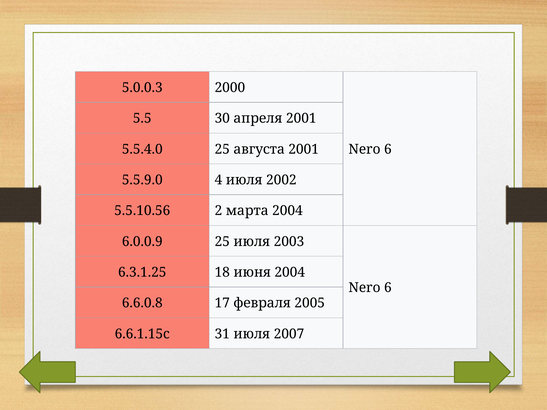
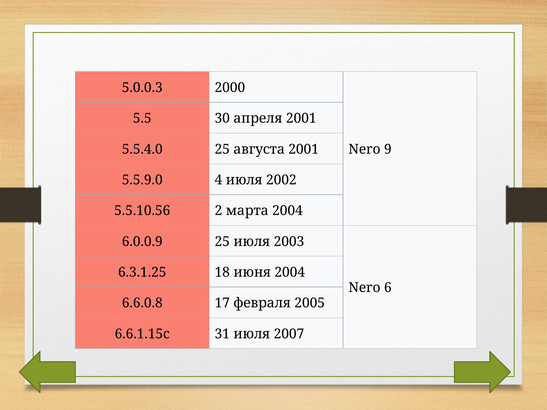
6: 6 -> 9 (388, 149)
